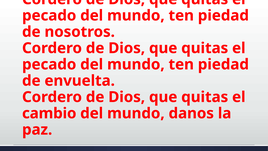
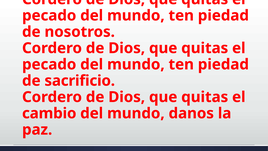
envuelta: envuelta -> sacrificio (80, 81)
